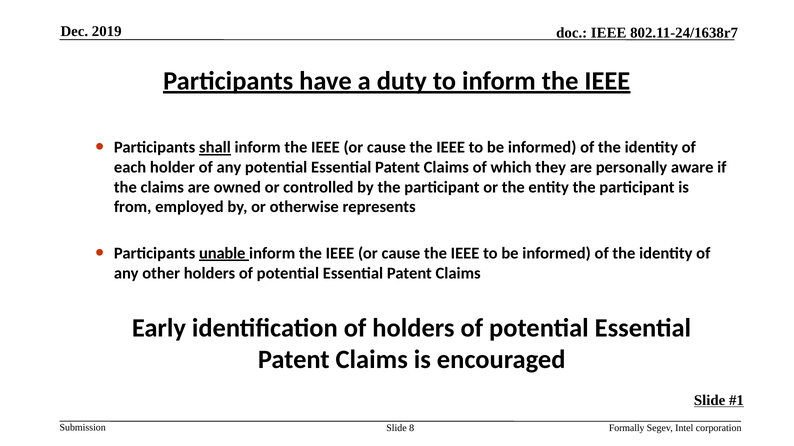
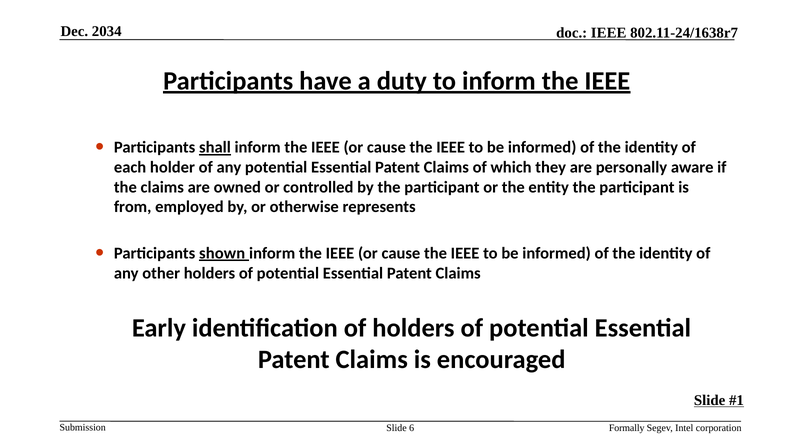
2019: 2019 -> 2034 (107, 32)
unable: unable -> shown (222, 254)
8: 8 -> 6 (412, 428)
